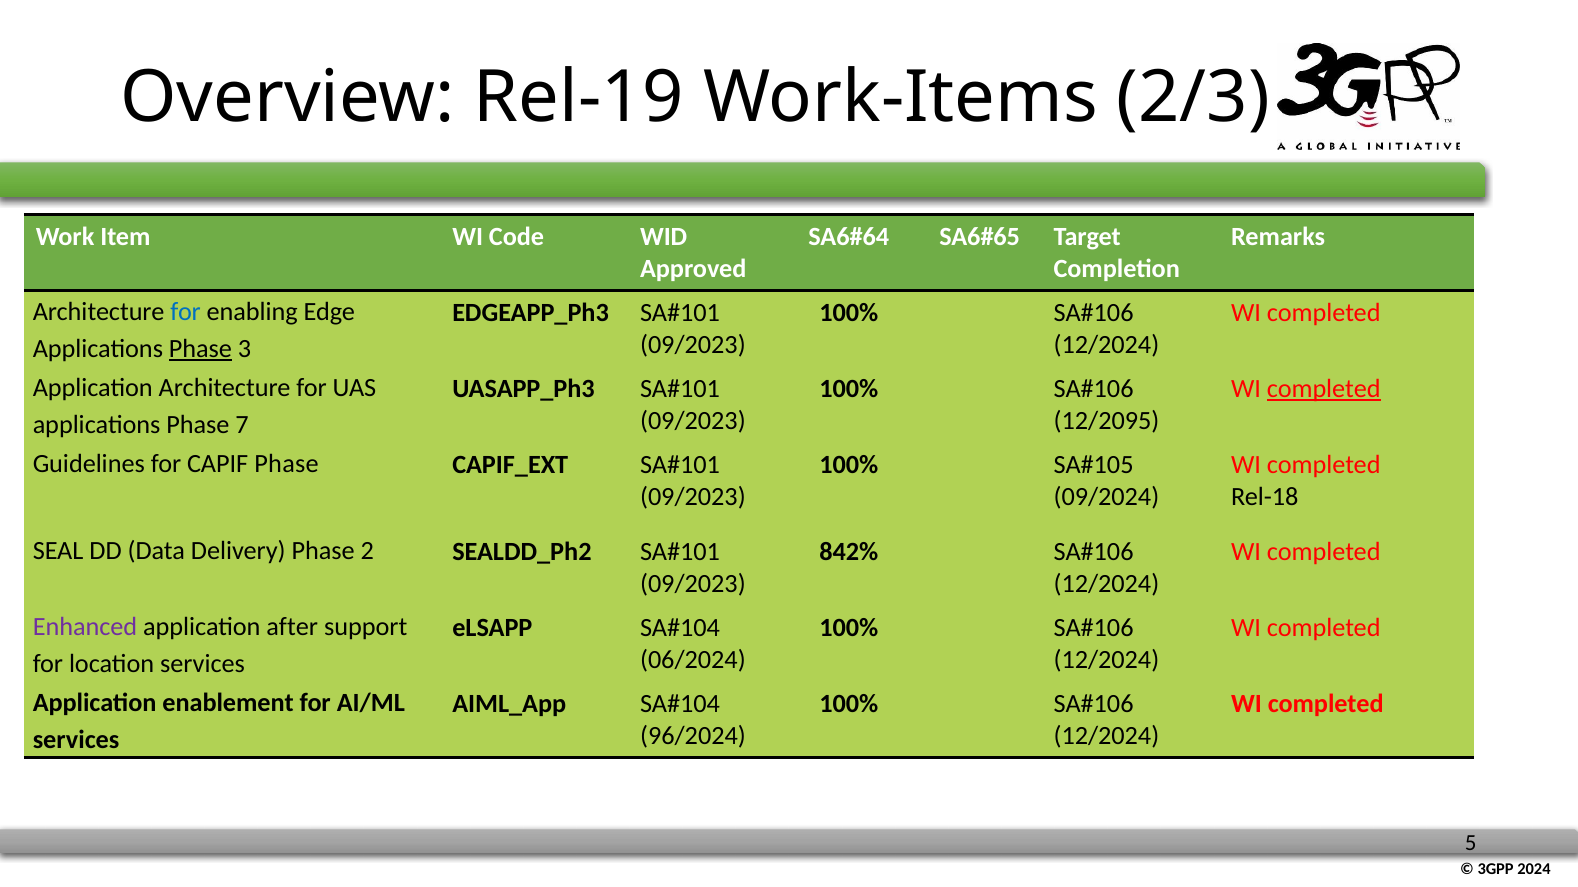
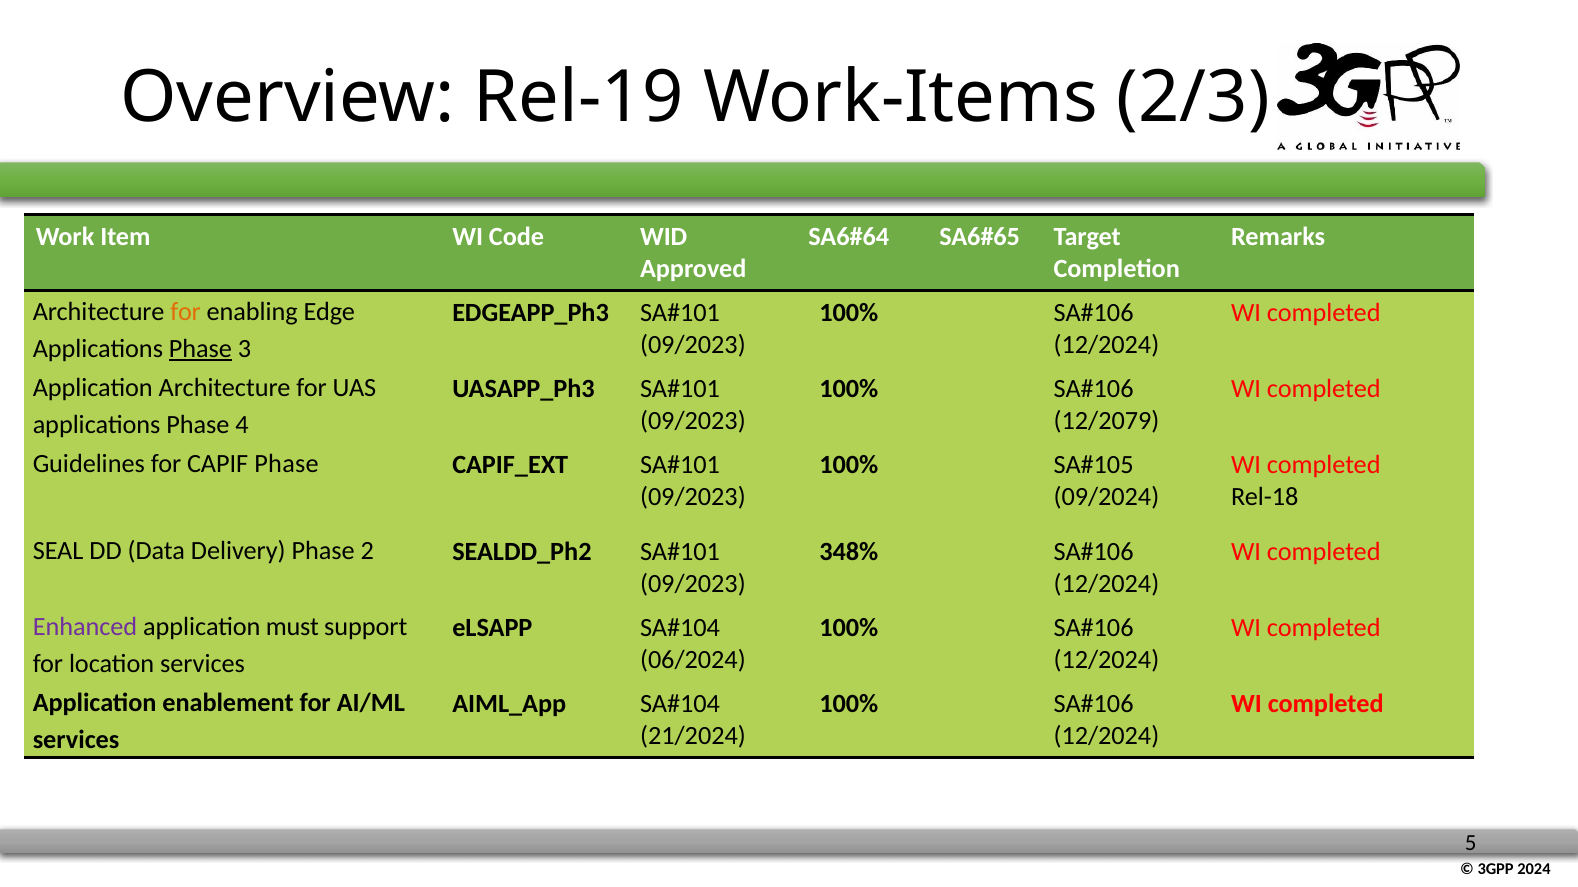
for colour: blue -> orange (186, 312)
completed underline: present -> none (1324, 389)
12/2095: 12/2095 -> 12/2079 (1106, 421)
7: 7 -> 4 (242, 425)
842%: 842% -> 348% (849, 552)
after: after -> must (292, 627)
96/2024: 96/2024 -> 21/2024 (693, 737)
